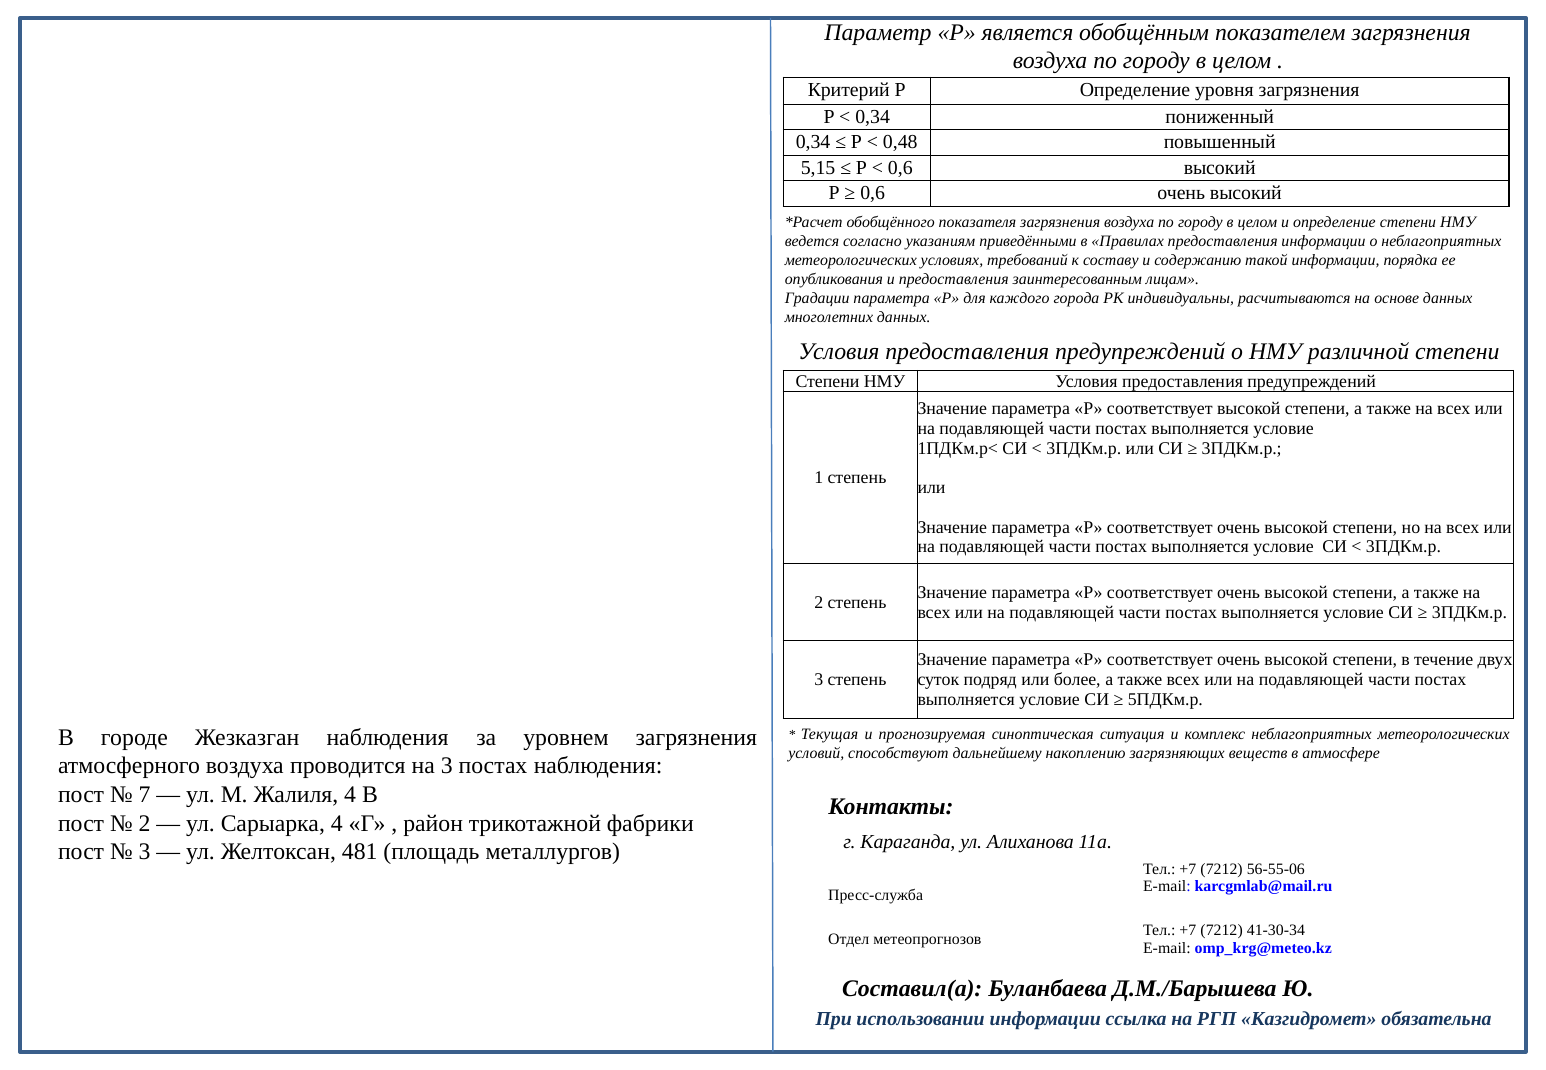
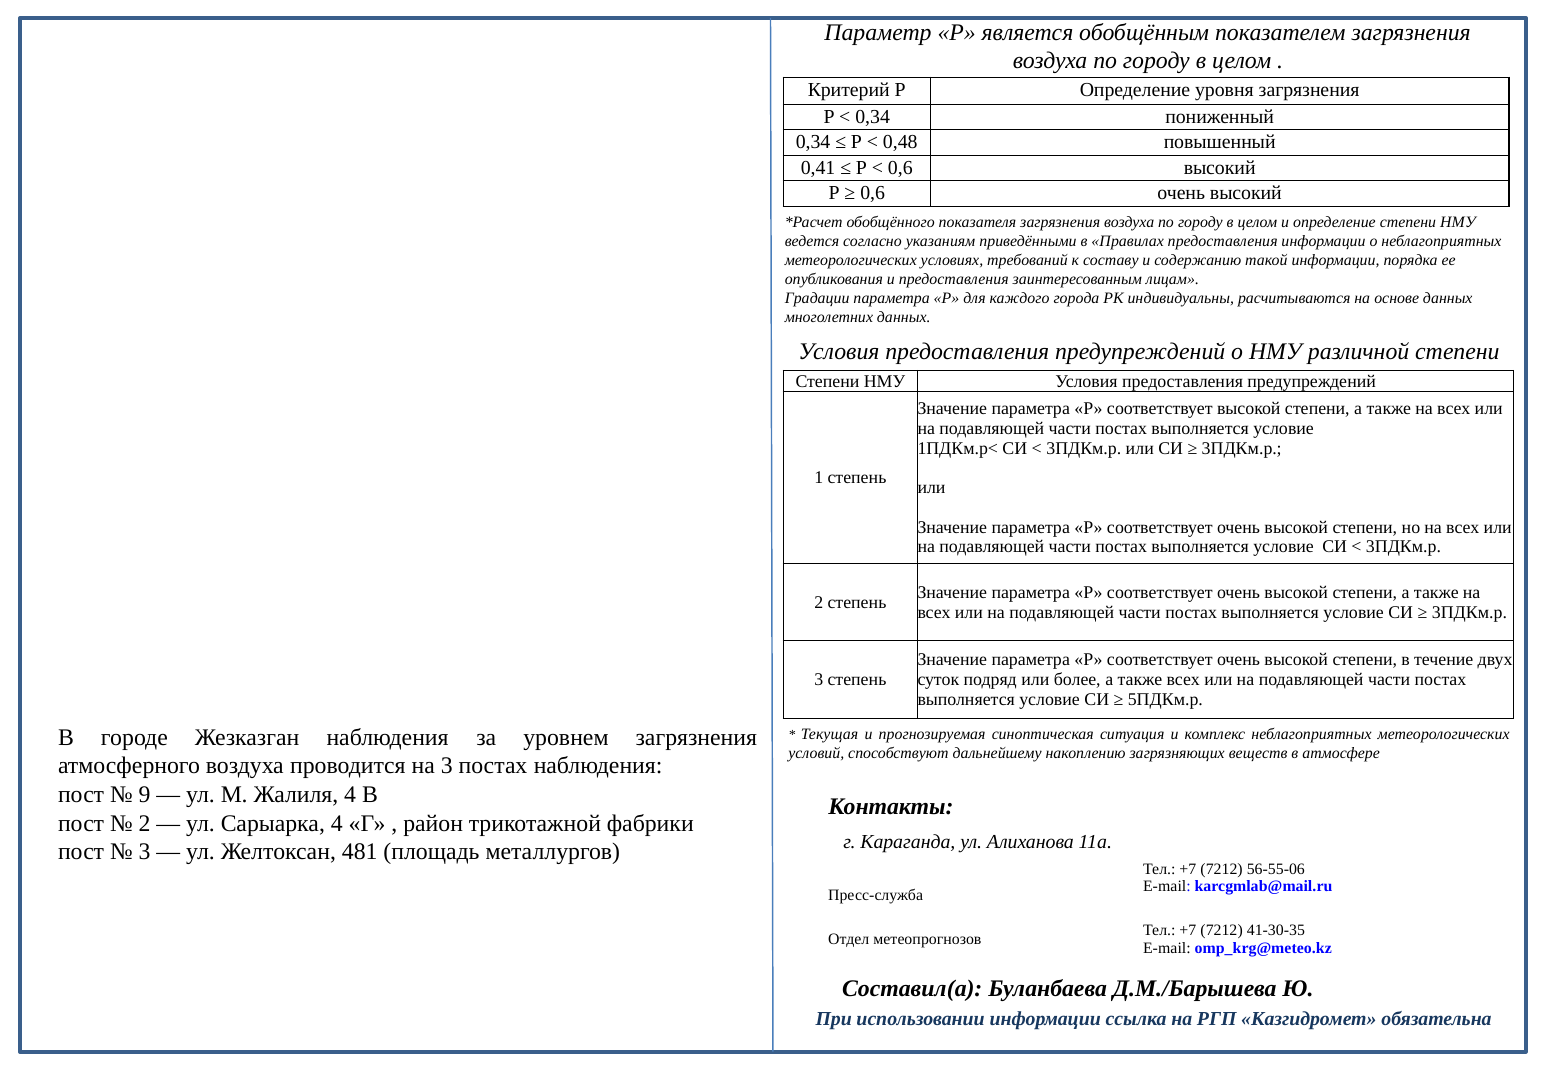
5,15: 5,15 -> 0,41 (818, 168)
7: 7 -> 9 (145, 795)
41-30-34: 41-30-34 -> 41-30-35 (1276, 931)
